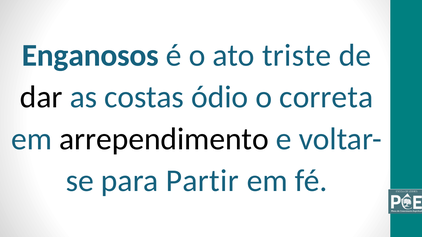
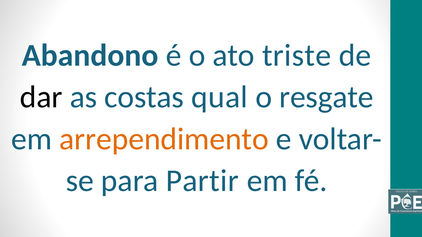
Enganosos: Enganosos -> Abandono (90, 56)
ódio: ódio -> qual (220, 97)
correta: correta -> resgate (326, 97)
arrependimento colour: black -> orange (164, 139)
